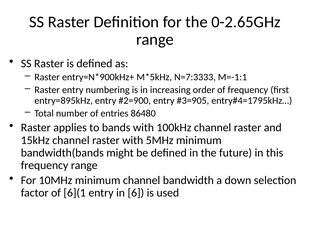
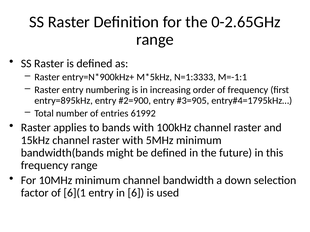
N=7:3333: N=7:3333 -> N=1:3333 (195, 77)
86480: 86480 -> 61992 (143, 114)
